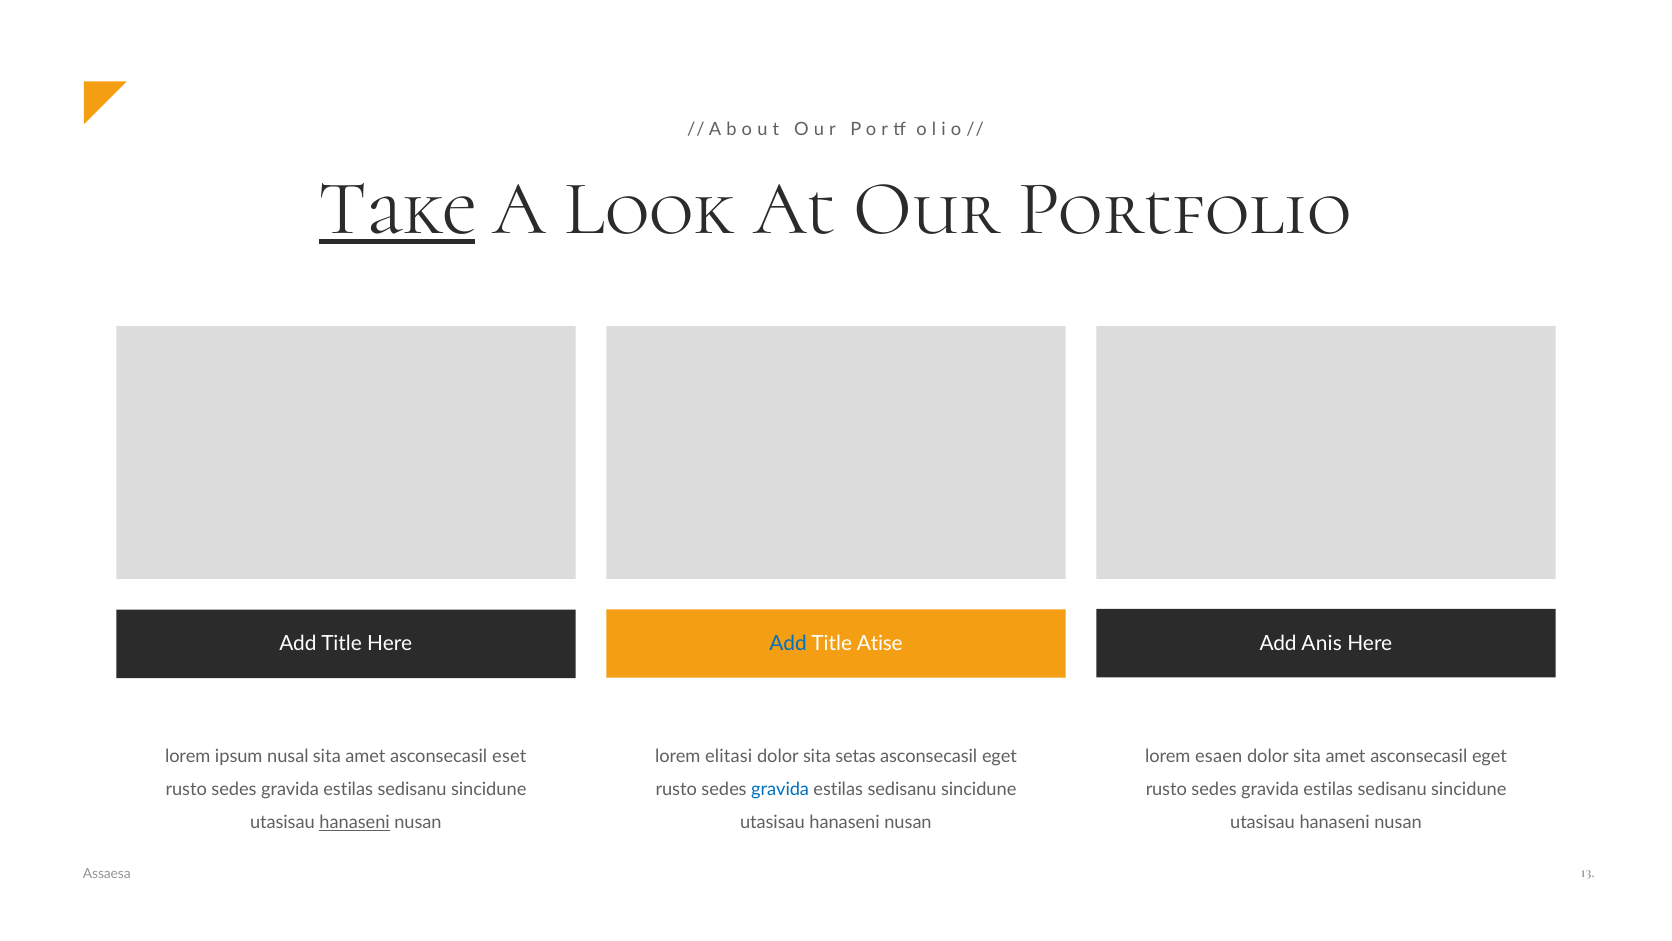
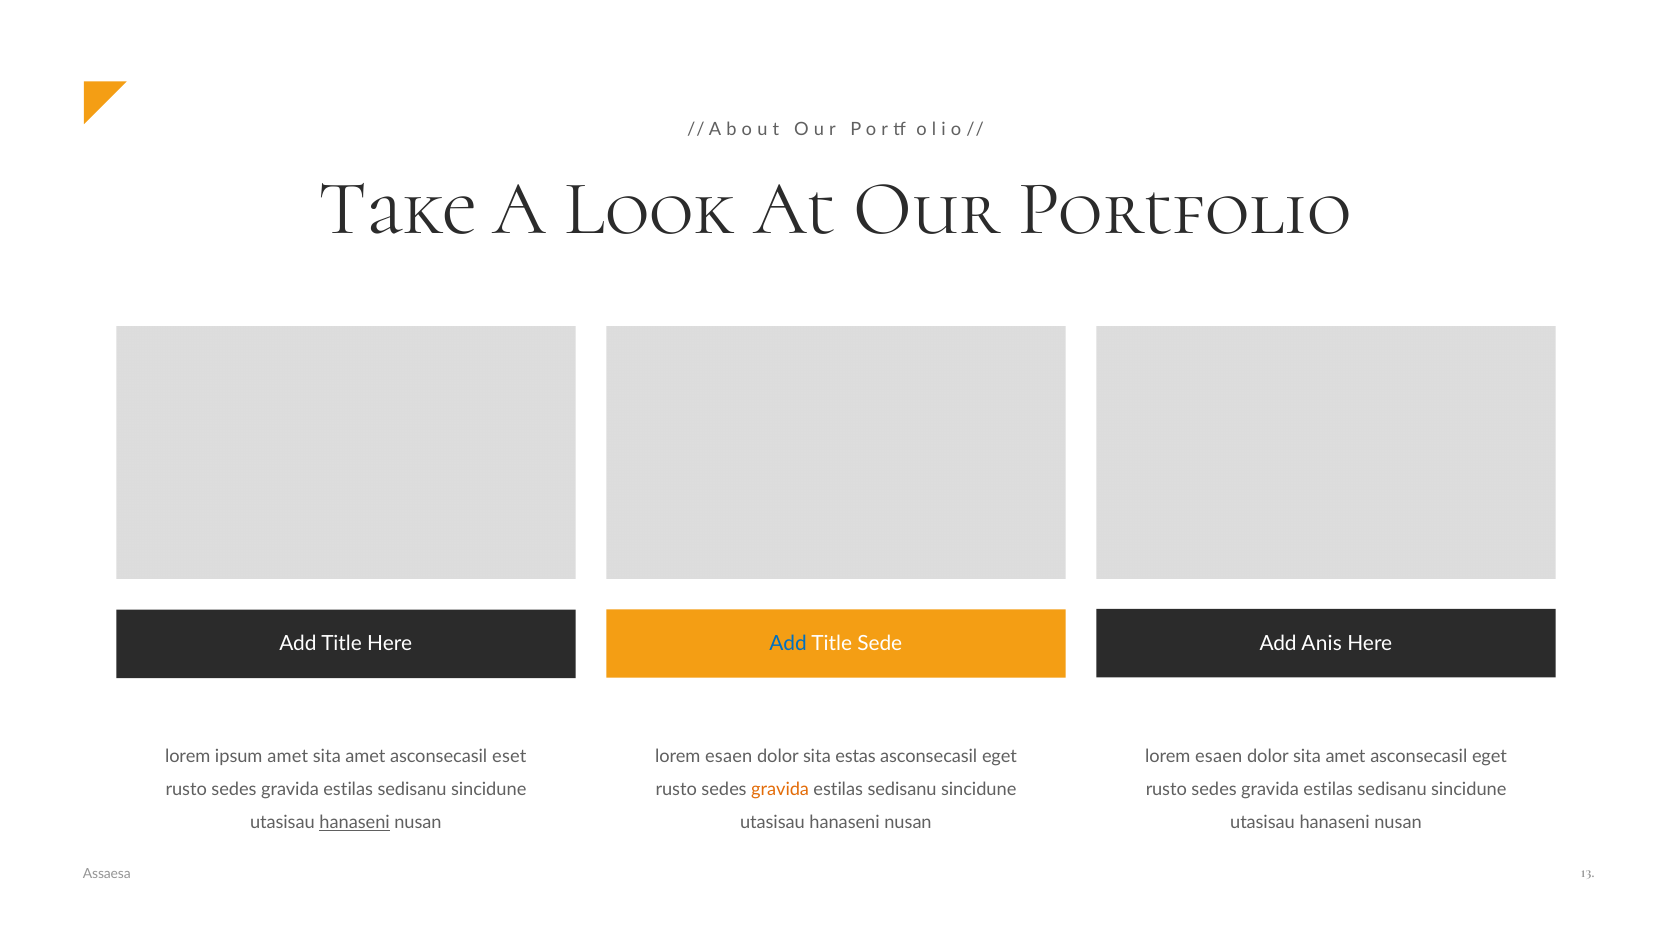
Take underline: present -> none (397, 209)
Atise: Atise -> Sede (880, 643)
ipsum nusal: nusal -> amet (288, 756)
elitasi: elitasi -> esaen (729, 756)
setas: setas -> estas (856, 756)
gravida colour: blue -> orange (780, 789)
